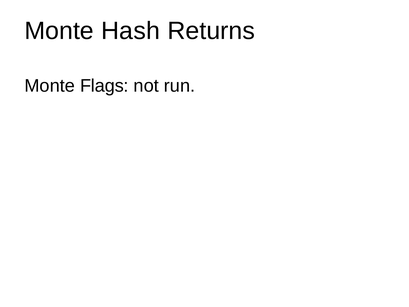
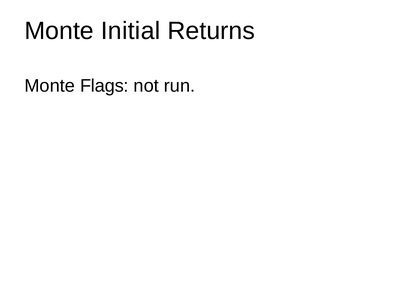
Hash: Hash -> Initial (131, 31)
